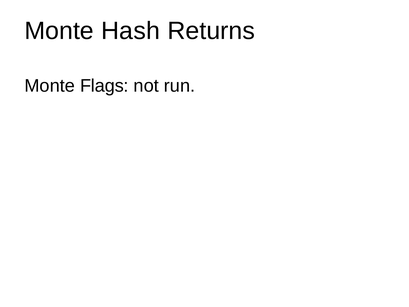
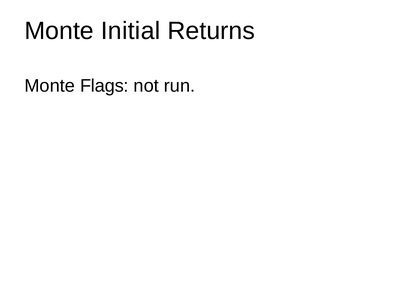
Hash: Hash -> Initial (131, 31)
